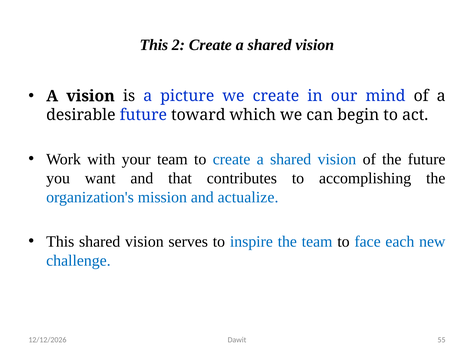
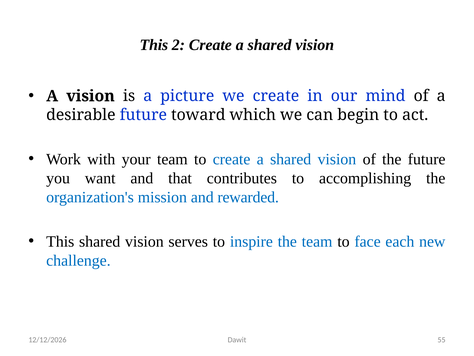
actualize: actualize -> rewarded (248, 197)
